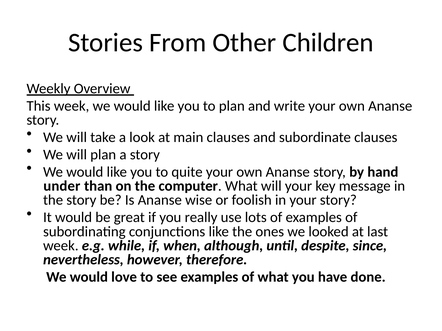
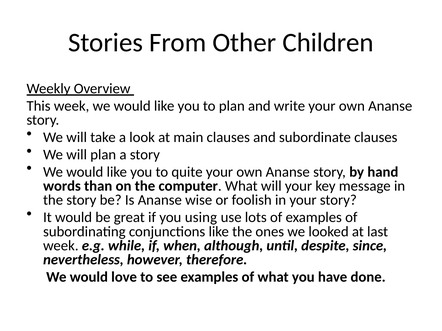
under: under -> words (62, 186)
really: really -> using (201, 218)
